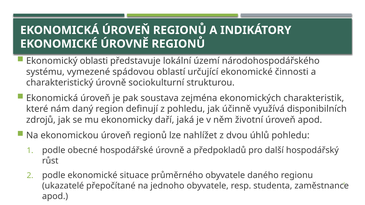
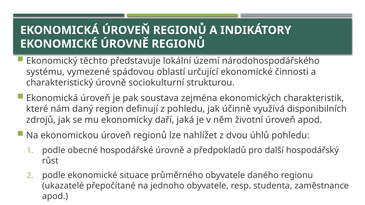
oblasti: oblasti -> těchto (94, 61)
